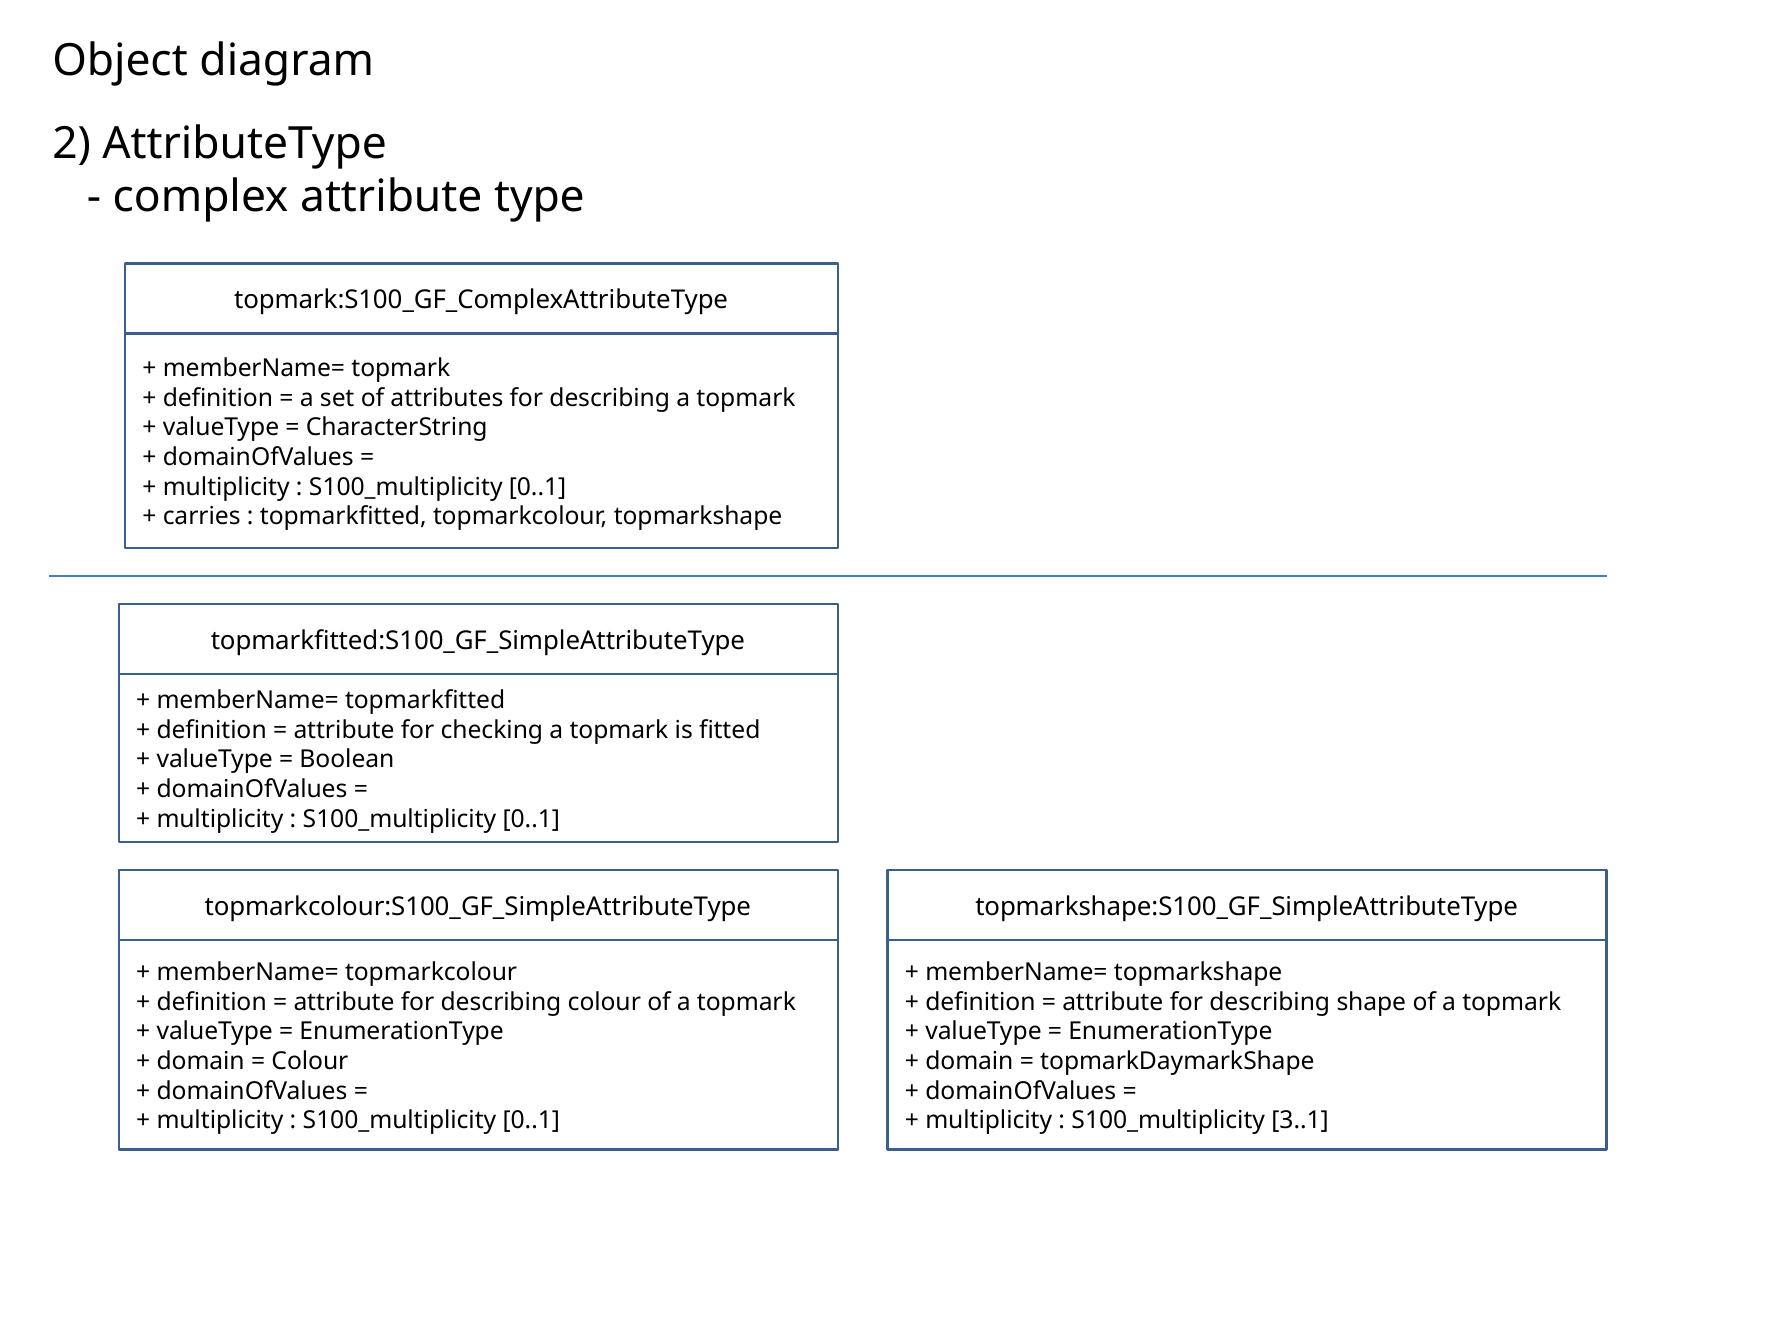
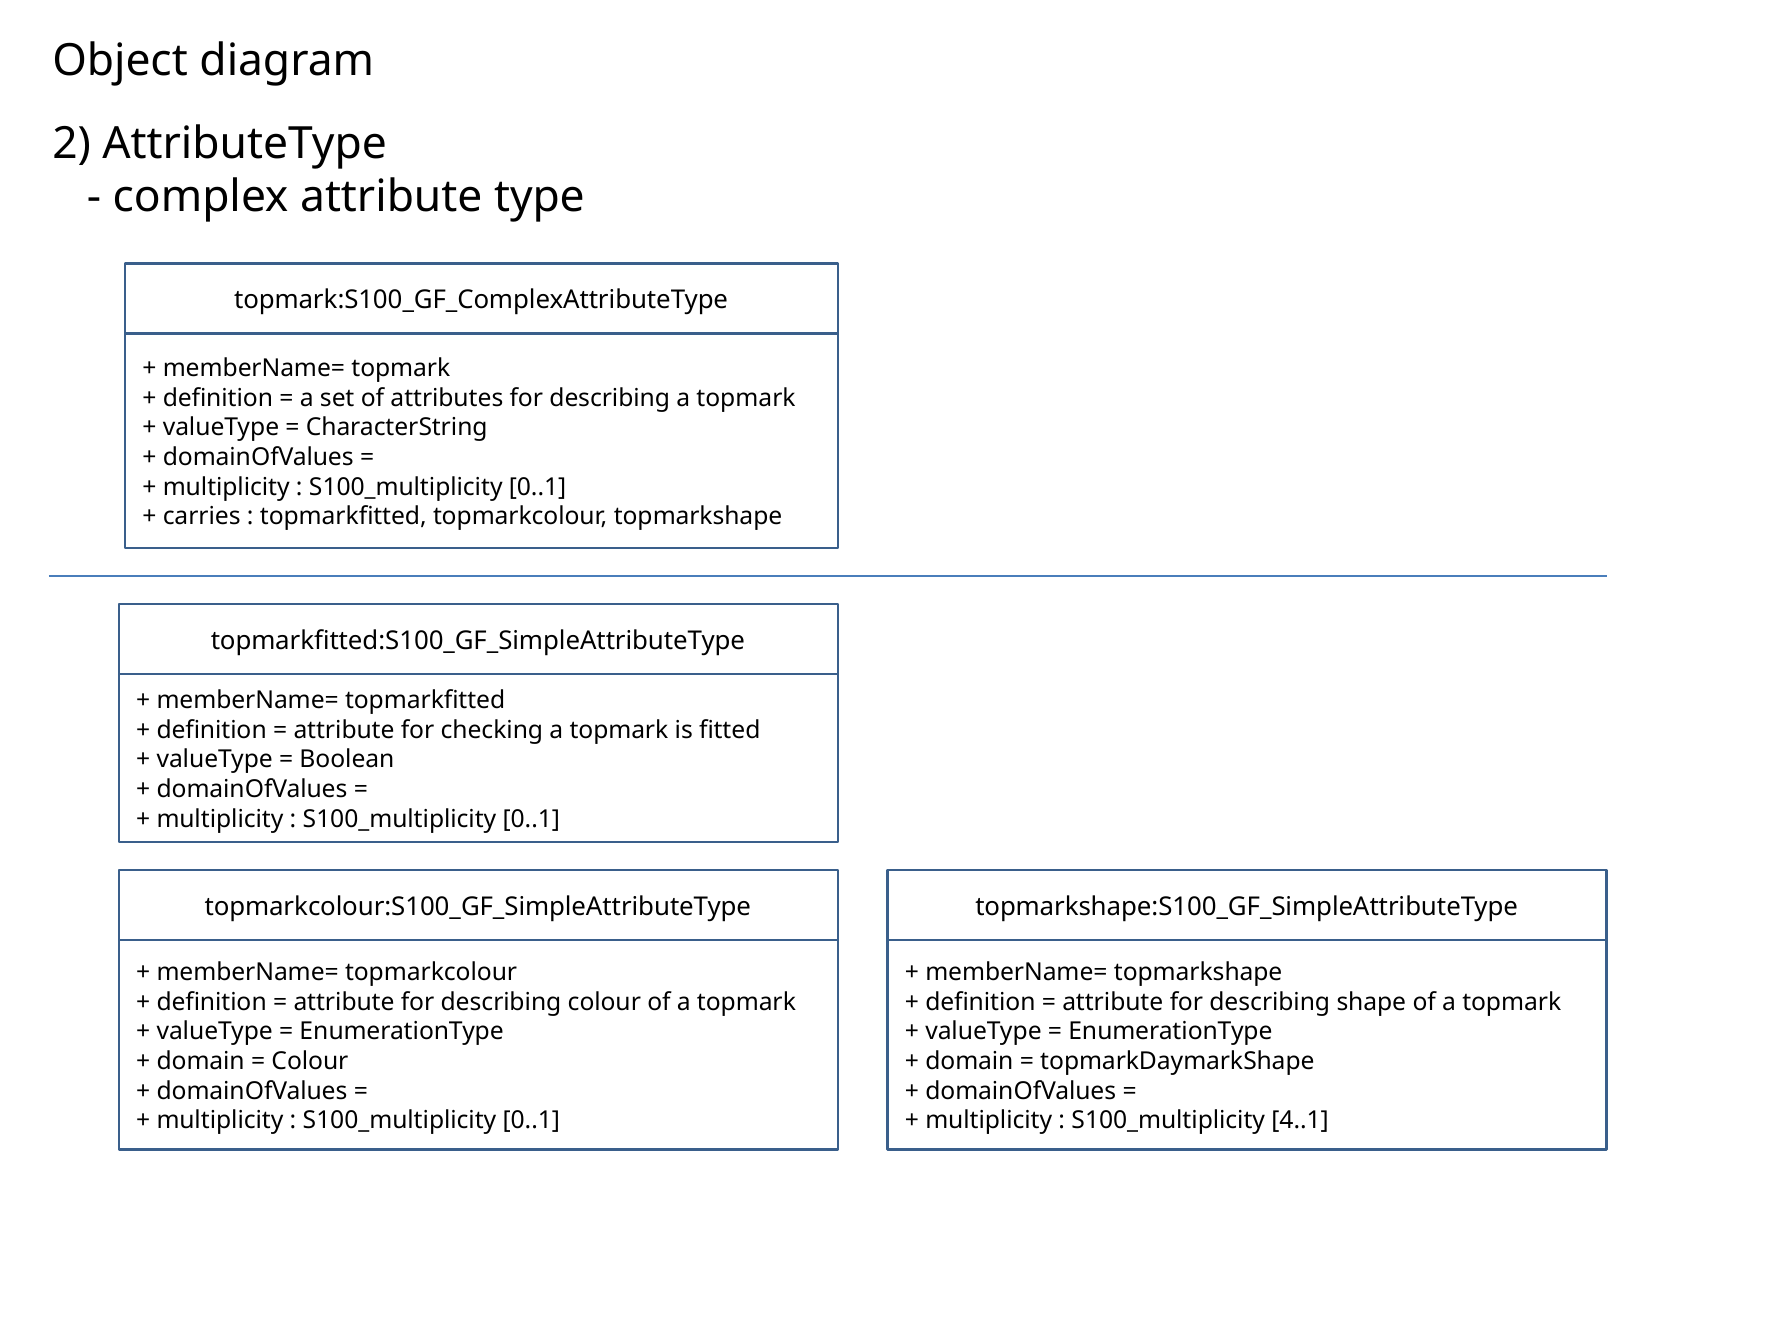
3..1: 3..1 -> 4..1 (1300, 1120)
